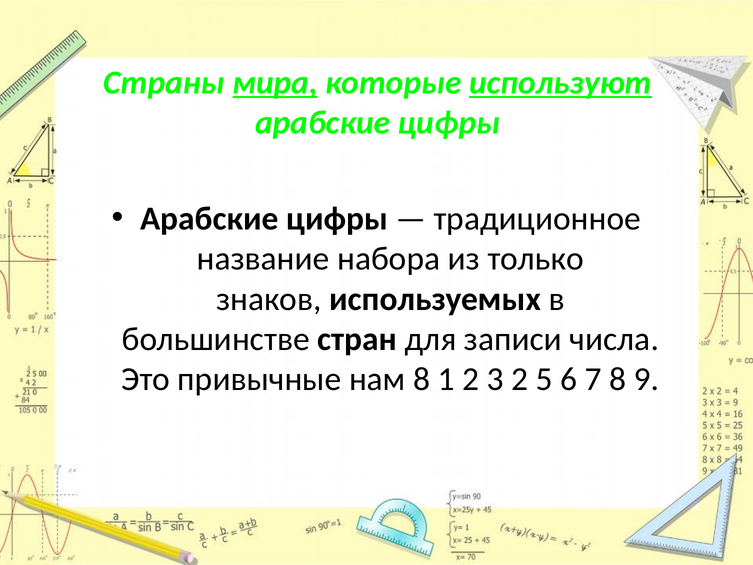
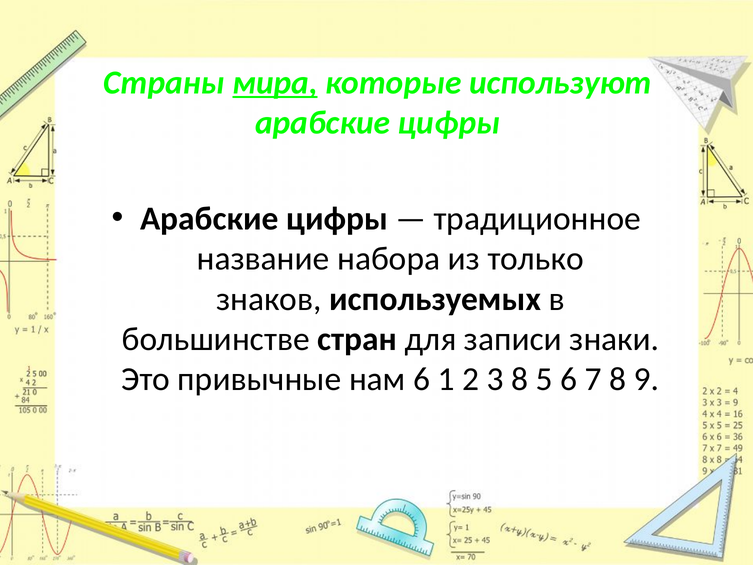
используют underline: present -> none (560, 82)
числа: числа -> знаки (614, 339)
нам 8: 8 -> 6 (422, 379)
3 2: 2 -> 8 (520, 379)
